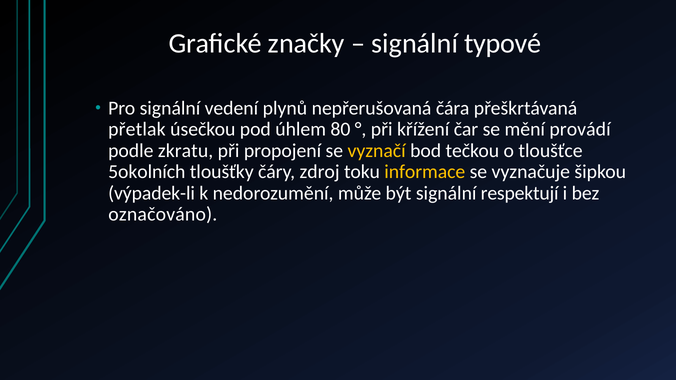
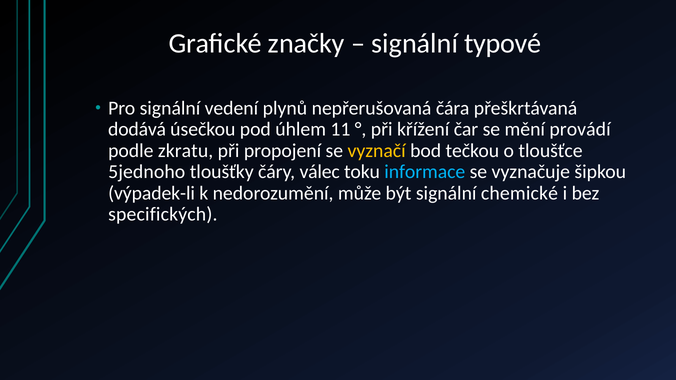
přetlak: přetlak -> dodává (137, 130)
80: 80 -> 11 (340, 130)
5okolních: 5okolních -> 5jednoho (147, 172)
zdroj: zdroj -> válec (320, 172)
informace colour: yellow -> light blue (425, 172)
respektují: respektují -> chemické (519, 193)
označováno: označováno -> specifických (163, 215)
